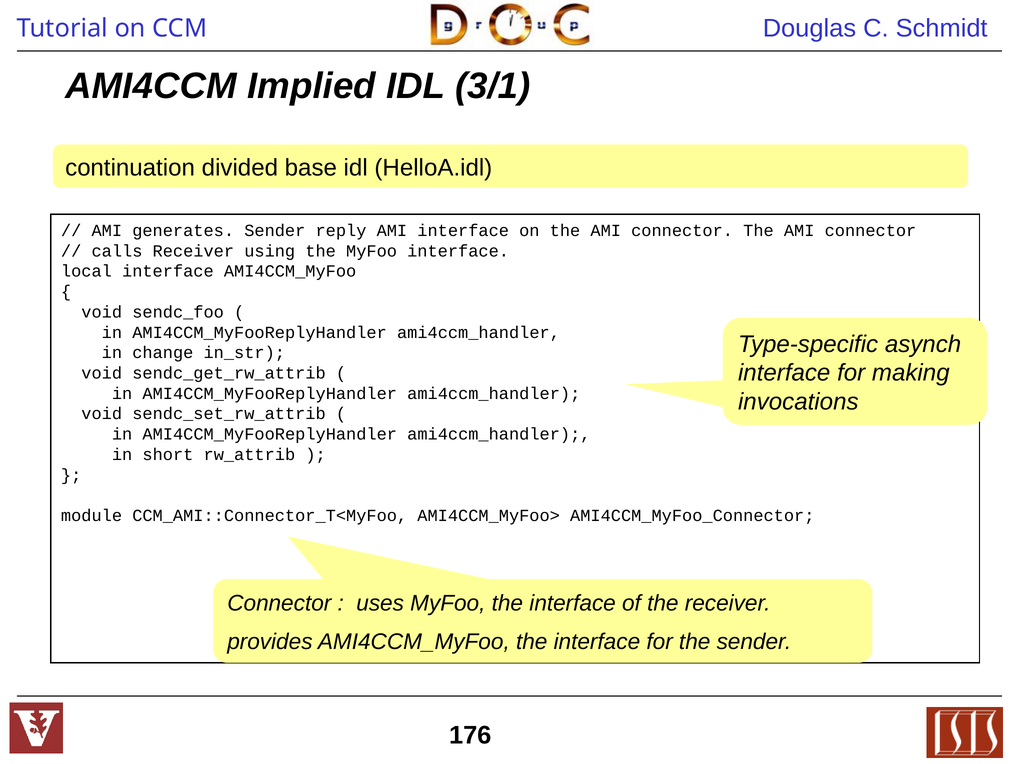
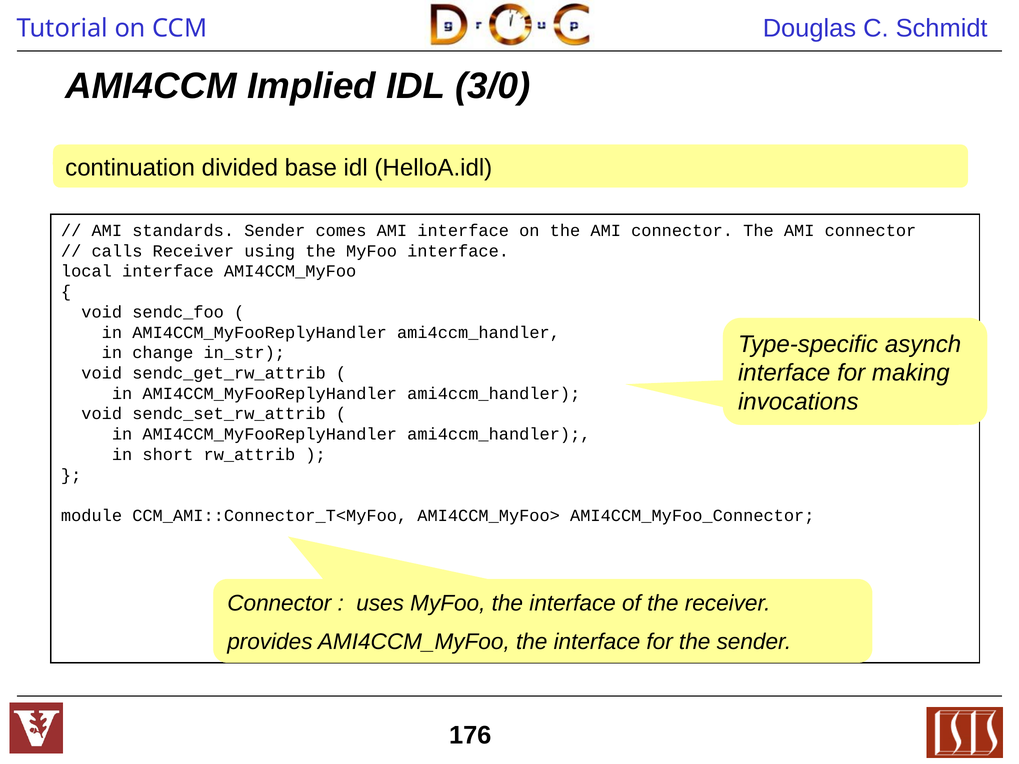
3/1: 3/1 -> 3/0 (493, 86)
generates: generates -> standards (183, 231)
reply: reply -> comes (341, 231)
